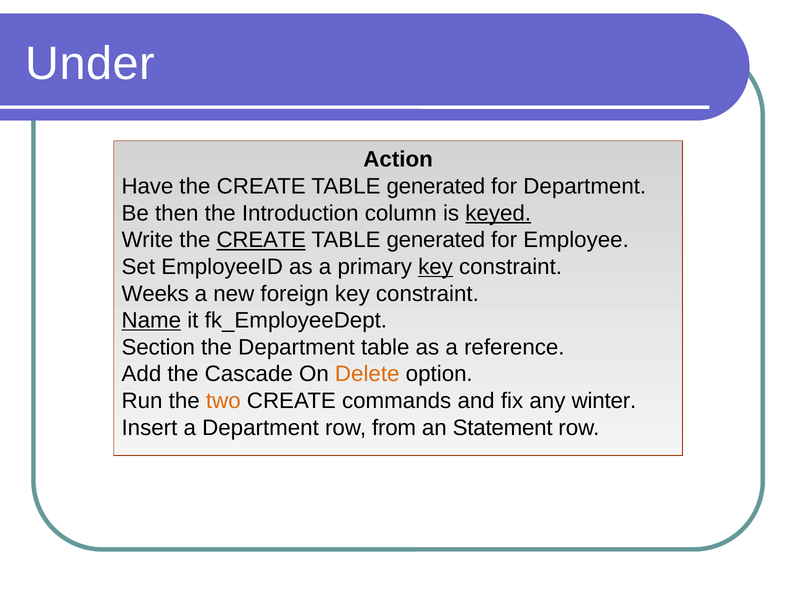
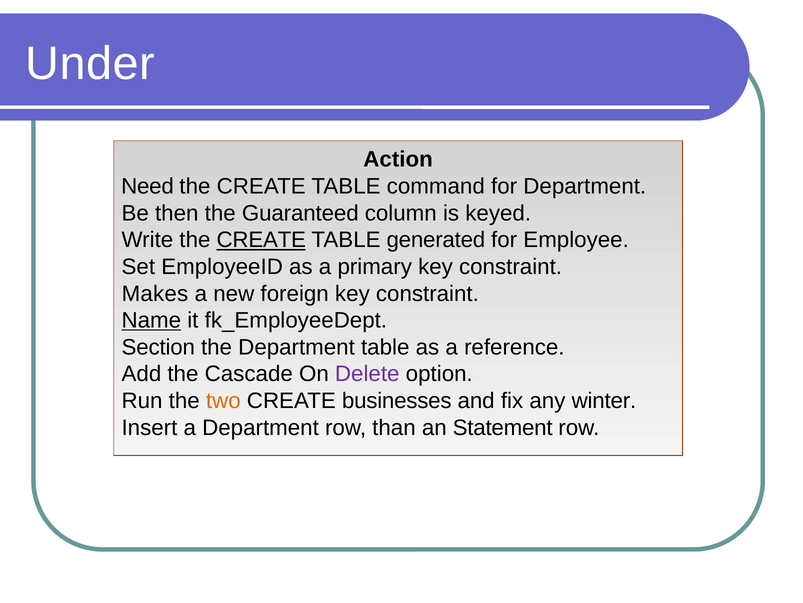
Have: Have -> Need (148, 186)
generated: generated -> command (436, 186)
Introduction: Introduction -> Guaranteed (300, 213)
keyed underline: present -> none (498, 213)
key underline: present -> none (436, 267)
Weeks: Weeks -> Makes (155, 293)
Delete colour: orange -> purple (367, 374)
commands: commands -> businesses (397, 400)
from: from -> than (394, 427)
